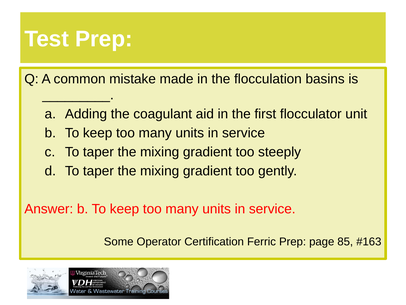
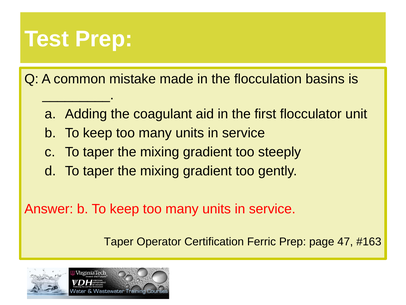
Some: Some -> Taper (119, 241)
85: 85 -> 47 (345, 241)
